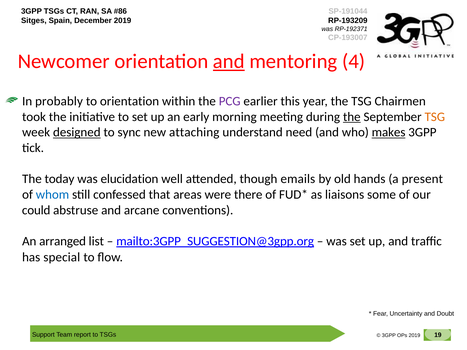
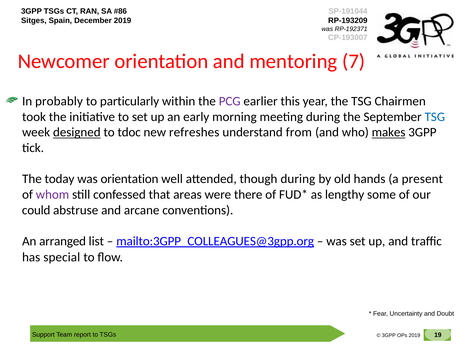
and underline: present -> none (229, 61)
4: 4 -> 7 (354, 61)
to orientation: orientation -> particularly (130, 101)
the underline: present -> none (352, 117)
TSG colour: orange -> blue (435, 117)
sync: sync -> tdoc (129, 132)
attaching: attaching -> refreshes (194, 132)
need: need -> from (299, 132)
was elucidation: elucidation -> orientation (130, 179)
emails: emails -> during (298, 179)
whom colour: blue -> purple (52, 195)
liaisons: liaisons -> lengthy (345, 195)
mailto:3GPP_SUGGESTION@3gpp.org: mailto:3GPP_SUGGESTION@3gpp.org -> mailto:3GPP_COLLEAGUES@3gpp.org (215, 241)
